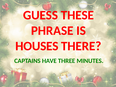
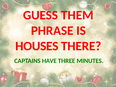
THESE: THESE -> THEM (77, 15)
